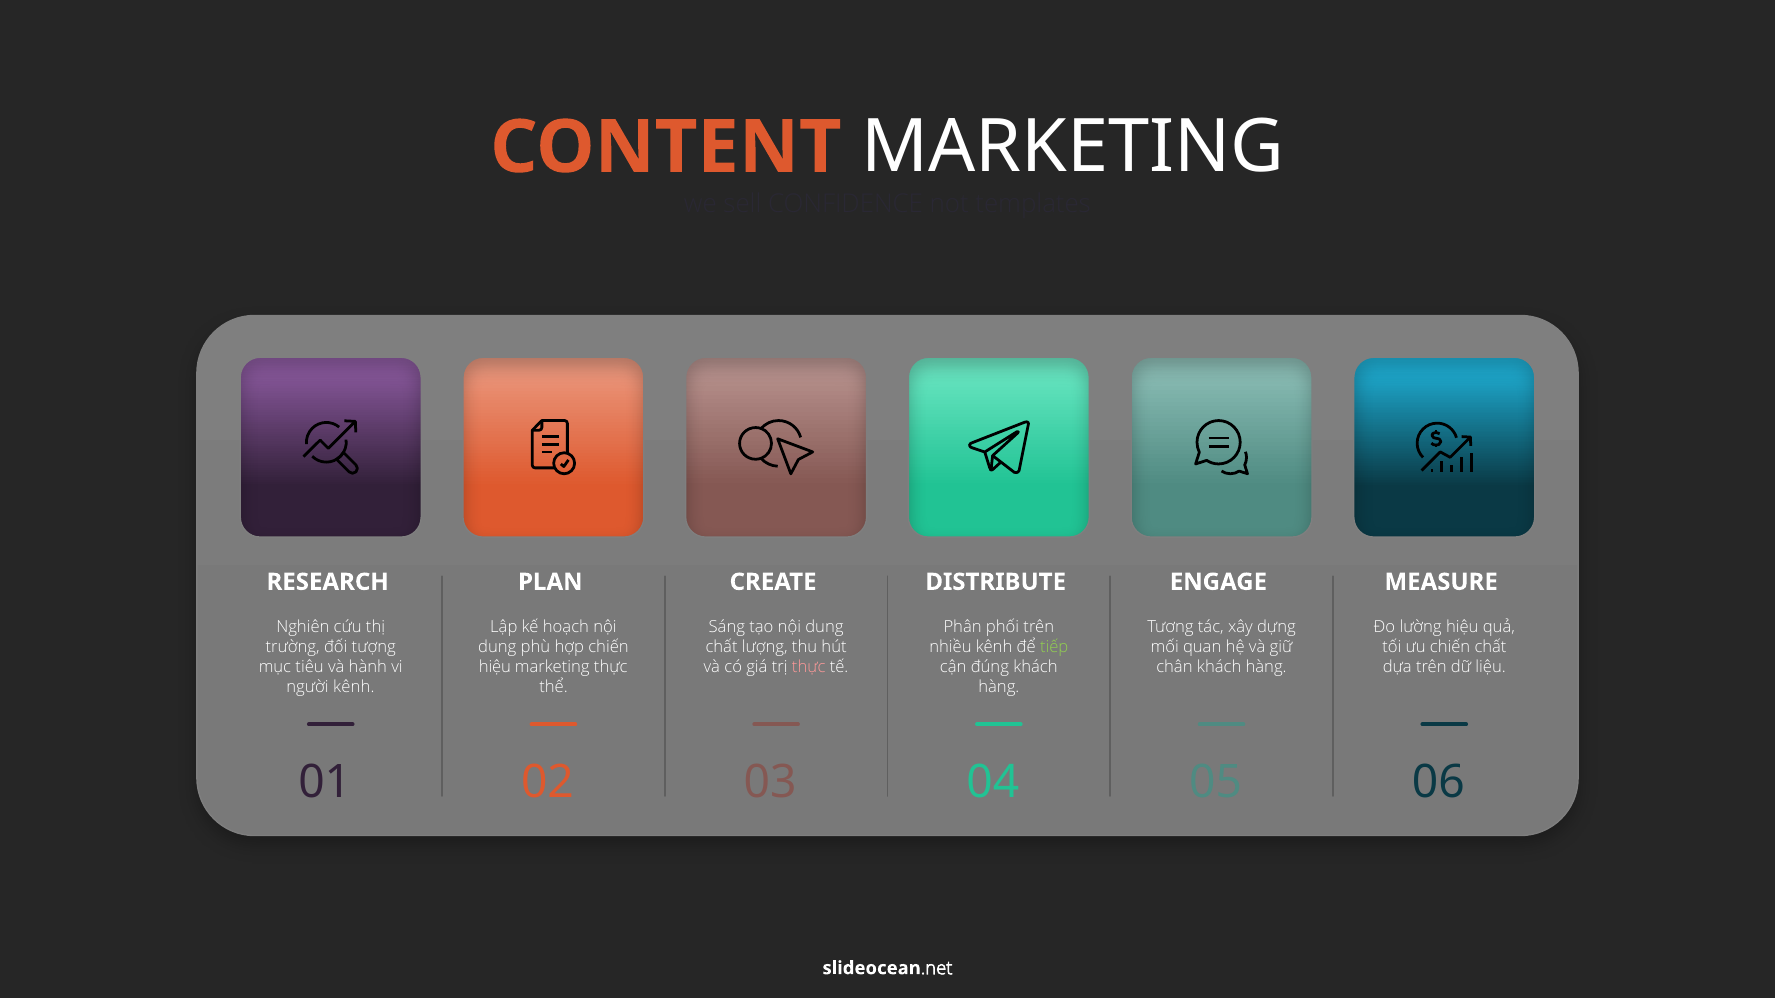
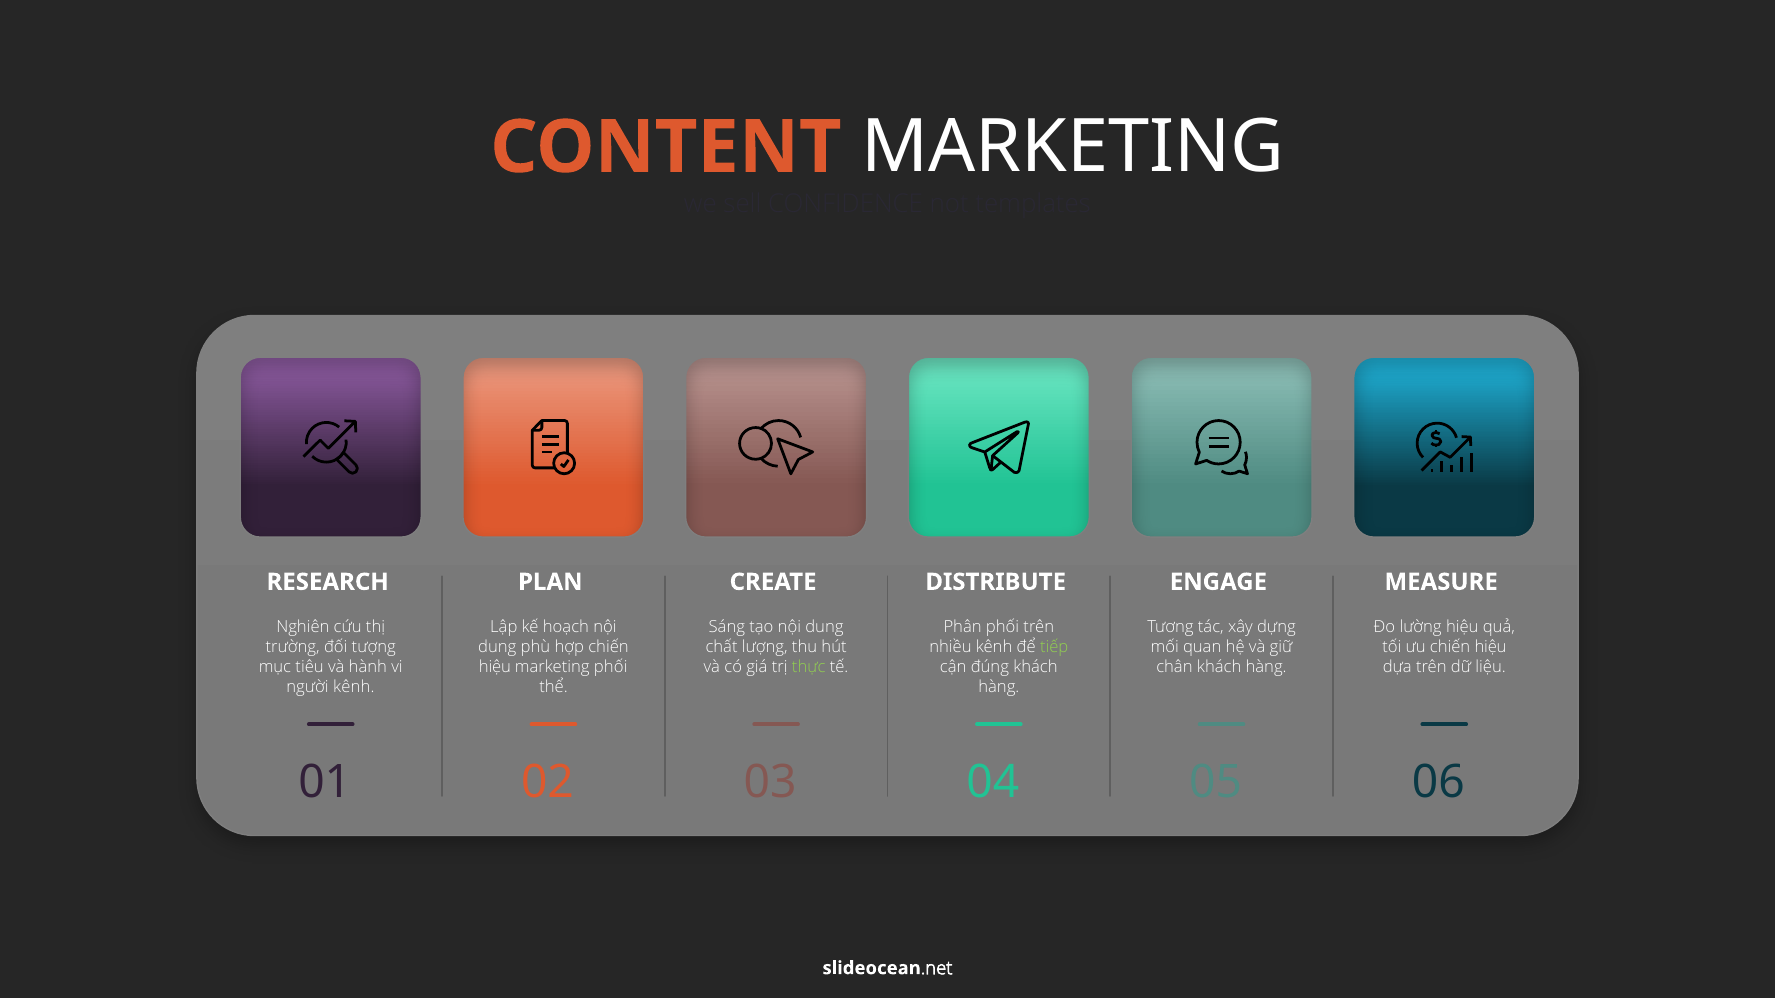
ưu chiến chất: chất -> hiệu (1491, 647)
marketing thực: thực -> phối (611, 667)
thực colour: pink -> light green (809, 667)
